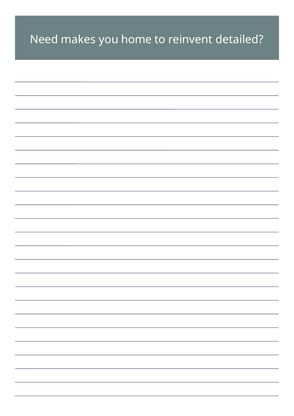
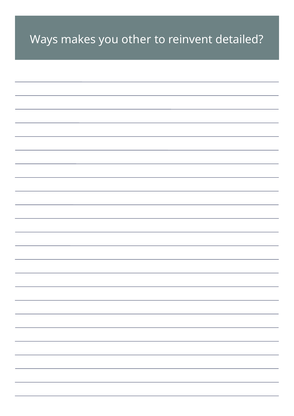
Need: Need -> Ways (44, 40)
home: home -> other (136, 40)
